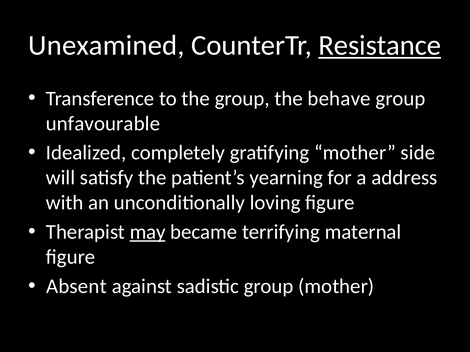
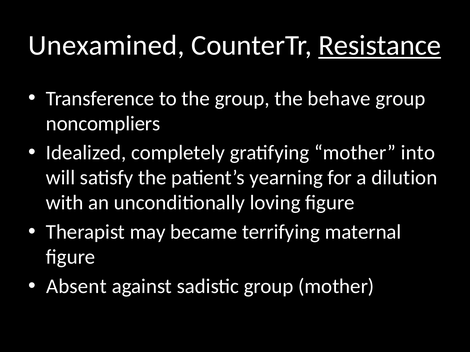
unfavourable: unfavourable -> noncompliers (103, 124)
side: side -> into (418, 153)
address: address -> dilution (404, 178)
may underline: present -> none (148, 232)
